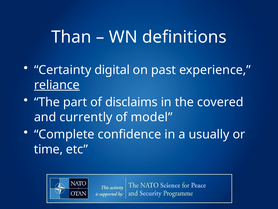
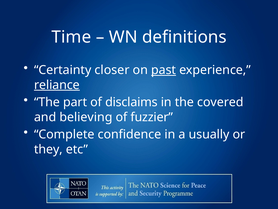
Than: Than -> Time (71, 37)
digital: digital -> closer (112, 70)
past underline: none -> present (164, 70)
currently: currently -> believing (86, 117)
model: model -> fuzzier (152, 117)
time: time -> they (48, 149)
